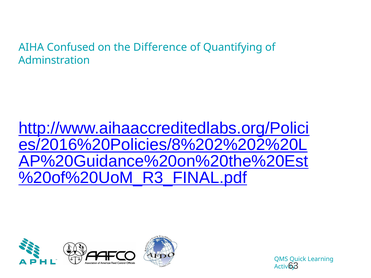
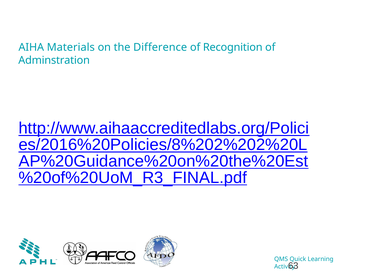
Confused: Confused -> Materials (71, 47)
Quantifying: Quantifying -> Recognition (233, 47)
